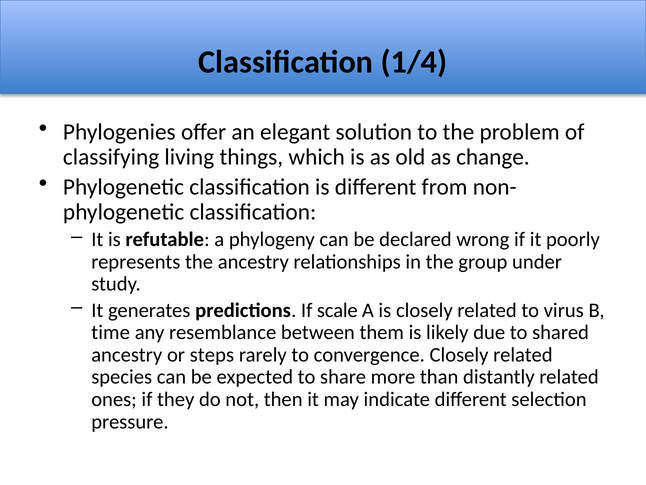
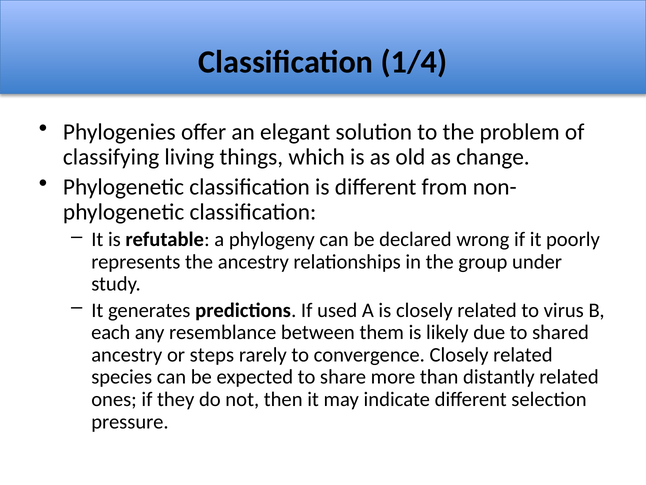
scale: scale -> used (337, 310)
time: time -> each (111, 332)
